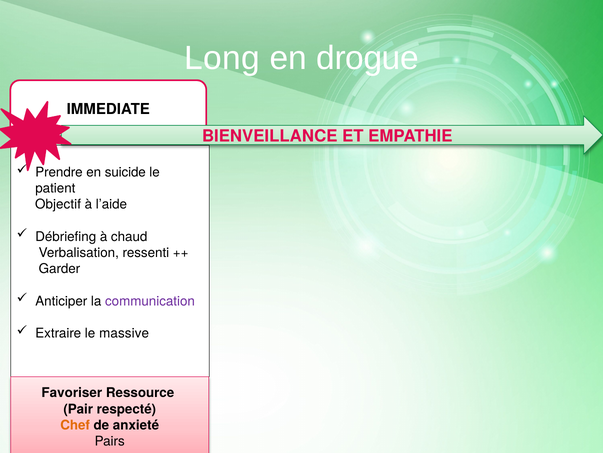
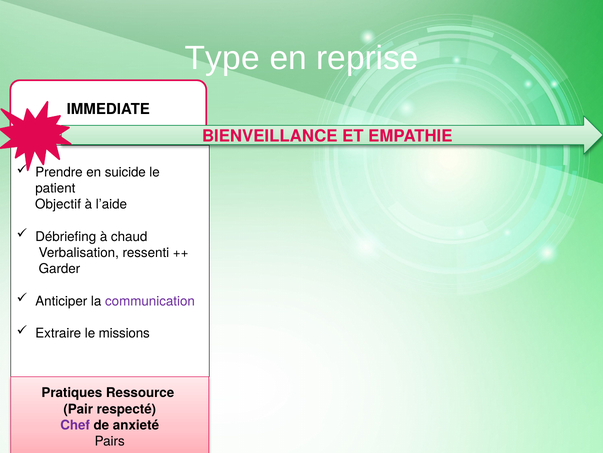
Long: Long -> Type (222, 58)
drogue: drogue -> reprise (367, 58)
massive: massive -> missions (124, 333)
Favoriser: Favoriser -> Pratiques (72, 392)
Chef colour: orange -> purple (75, 425)
